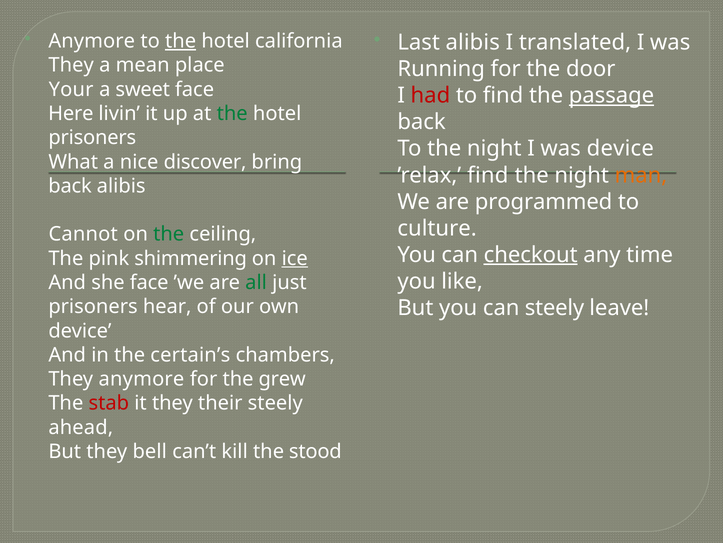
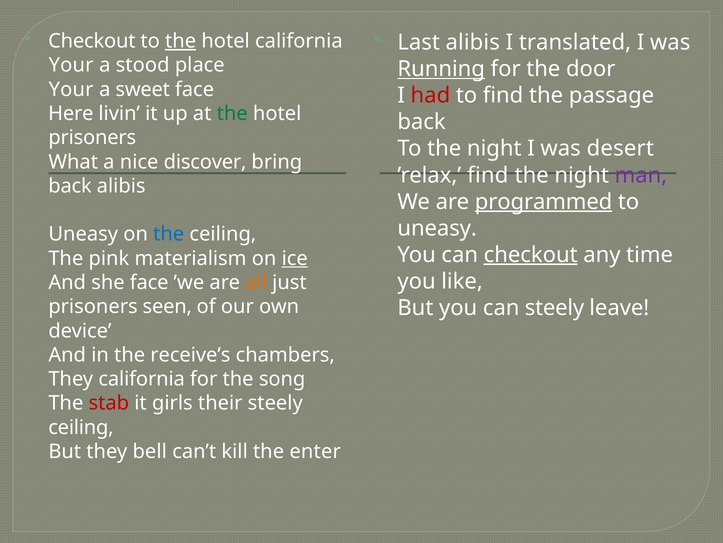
Anymore: Anymore -> Checkout (92, 41)
They: They -> Your (71, 65)
mean: mean -> stood (143, 65)
Running underline: none -> present (441, 69)
passage underline: present -> none (611, 95)
was device: device -> desert (620, 148)
man colour: orange -> purple (641, 175)
programmed underline: none -> present (544, 201)
culture: culture -> uneasy (437, 228)
Cannot: Cannot -> Uneasy (83, 234)
the colour: green -> blue (169, 234)
shimmering: shimmering -> materialism (191, 258)
all colour: green -> orange (256, 282)
hear: hear -> seen (167, 306)
certain’s: certain’s -> receive’s (190, 355)
They anymore: anymore -> california (142, 379)
grew: grew -> song (282, 379)
it they: they -> girls (172, 403)
ahead: ahead -> ceiling (81, 427)
stood: stood -> enter (315, 451)
